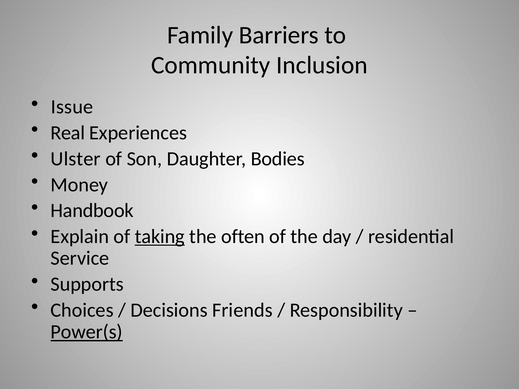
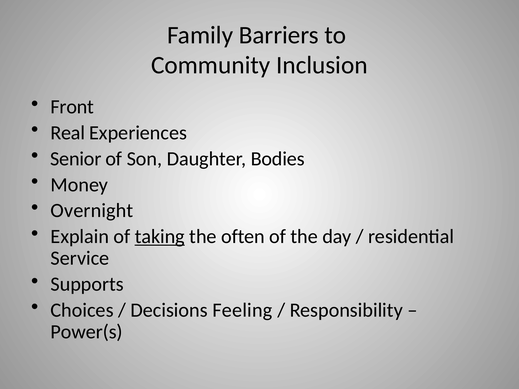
Issue: Issue -> Front (72, 107)
Ulster: Ulster -> Senior (76, 159)
Handbook: Handbook -> Overnight (92, 211)
Friends: Friends -> Feeling (242, 310)
Power(s underline: present -> none (87, 332)
